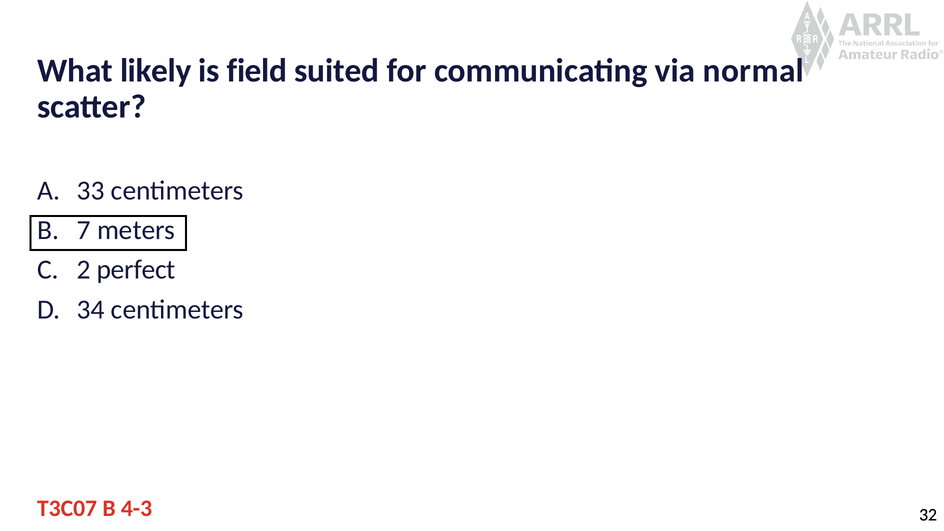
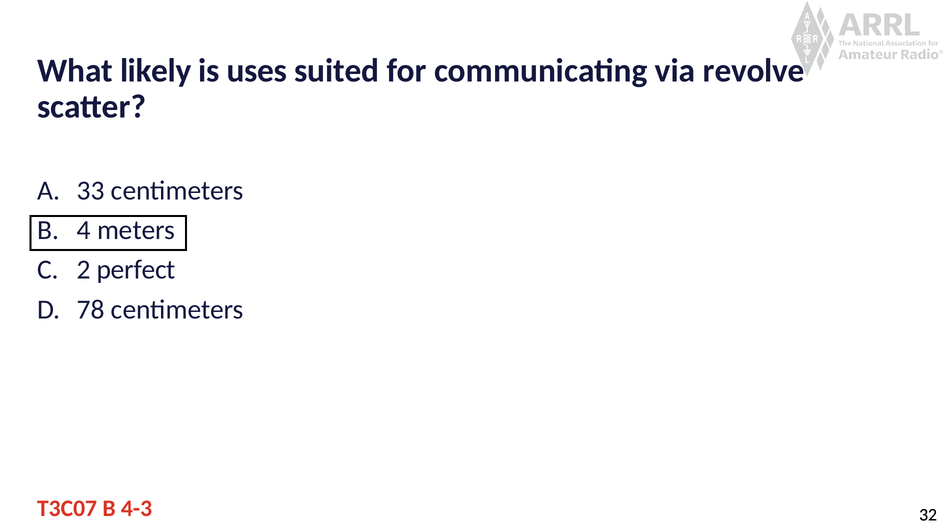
field: field -> uses (257, 71)
normal: normal -> revolve (754, 71)
7: 7 -> 4 (84, 230)
34: 34 -> 78 (91, 309)
